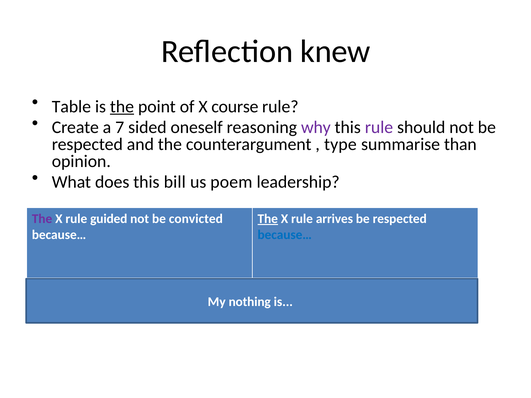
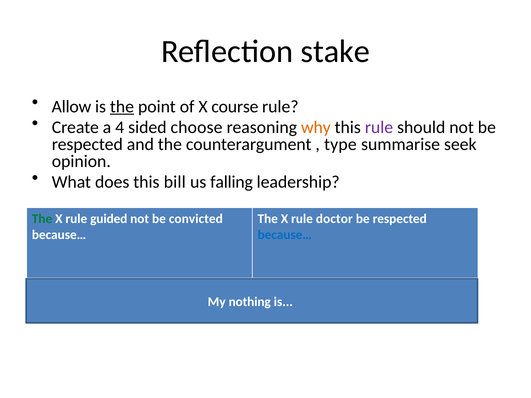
knew: knew -> stake (335, 51)
Table: Table -> Allow (71, 107)
7: 7 -> 4 (120, 127)
oneself: oneself -> choose (197, 127)
why colour: purple -> orange (316, 127)
than: than -> seek (460, 144)
poem: poem -> falling (232, 182)
The colour: purple -> green (42, 219)
The underline: present -> none (268, 219)
arrives: arrives -> doctor (334, 219)
